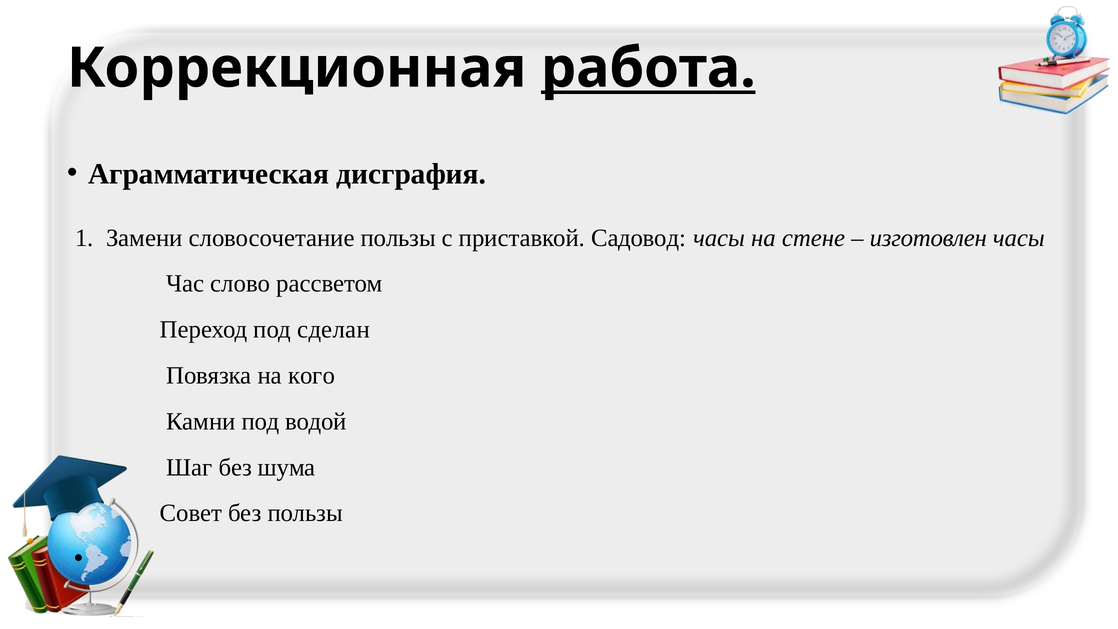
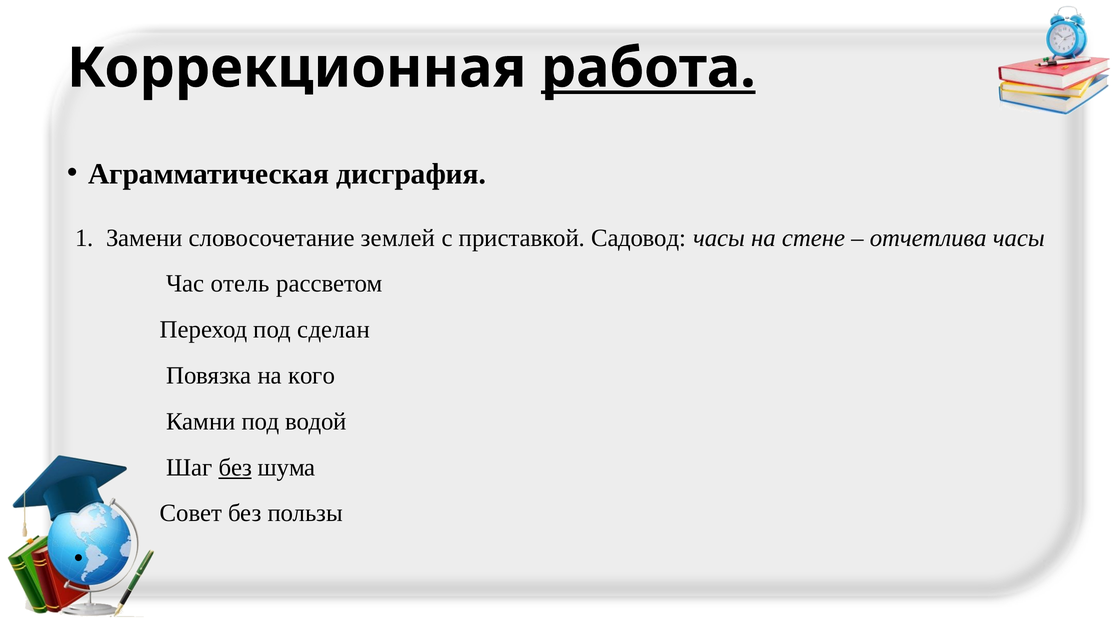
словосочетание пользы: пользы -> землей (398, 238)
изготовлен: изготовлен -> отчетлива (928, 238)
слово: слово -> отель (240, 284)
без underline: none -> present (235, 467)
